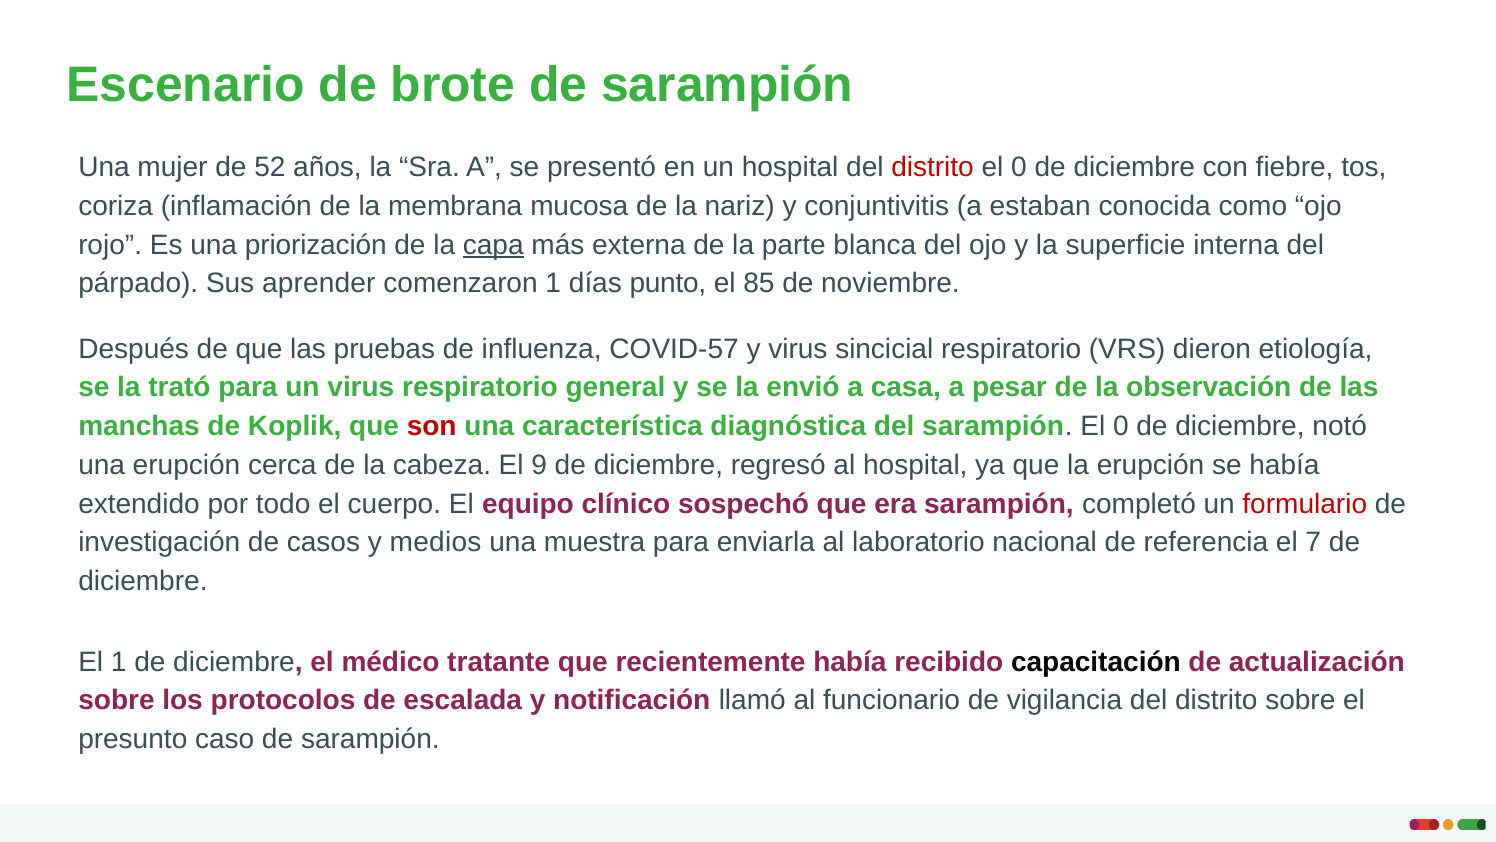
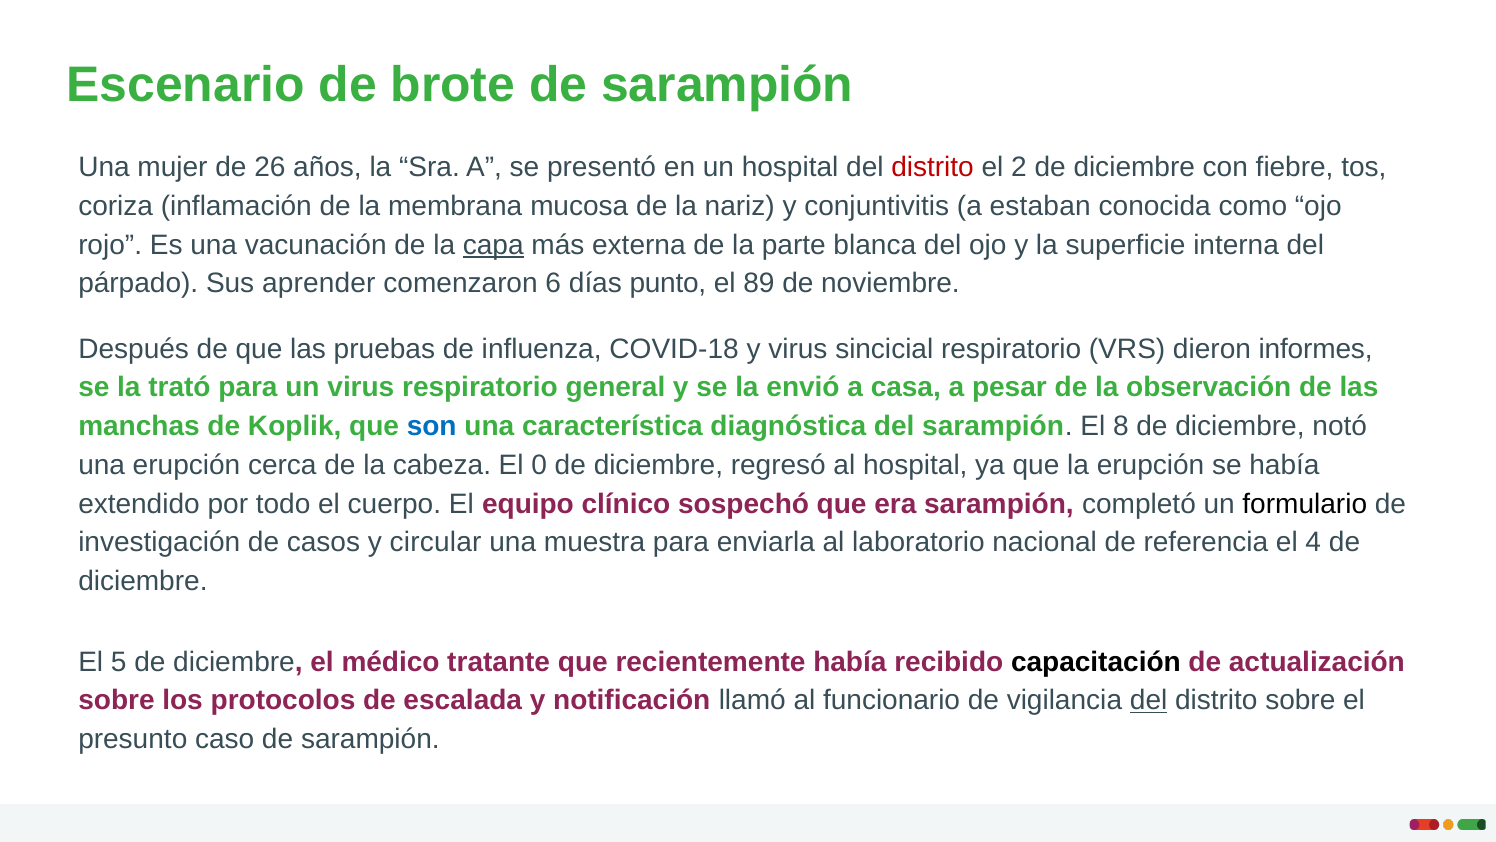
52: 52 -> 26 (270, 167)
0: 0 -> 2 (1019, 167)
priorización: priorización -> vacunación (316, 245)
comenzaron 1: 1 -> 6 (553, 283)
85: 85 -> 89 (759, 283)
COVID-57: COVID-57 -> COVID-18 (674, 349)
etiología: etiología -> informes (1316, 349)
son colour: red -> blue (432, 426)
sarampión El 0: 0 -> 8 (1121, 426)
9: 9 -> 0 (539, 465)
formulario colour: red -> black (1305, 504)
medios: medios -> circular (436, 542)
7: 7 -> 4 (1313, 542)
El 1: 1 -> 5 (119, 661)
del underline: none -> present (1149, 700)
